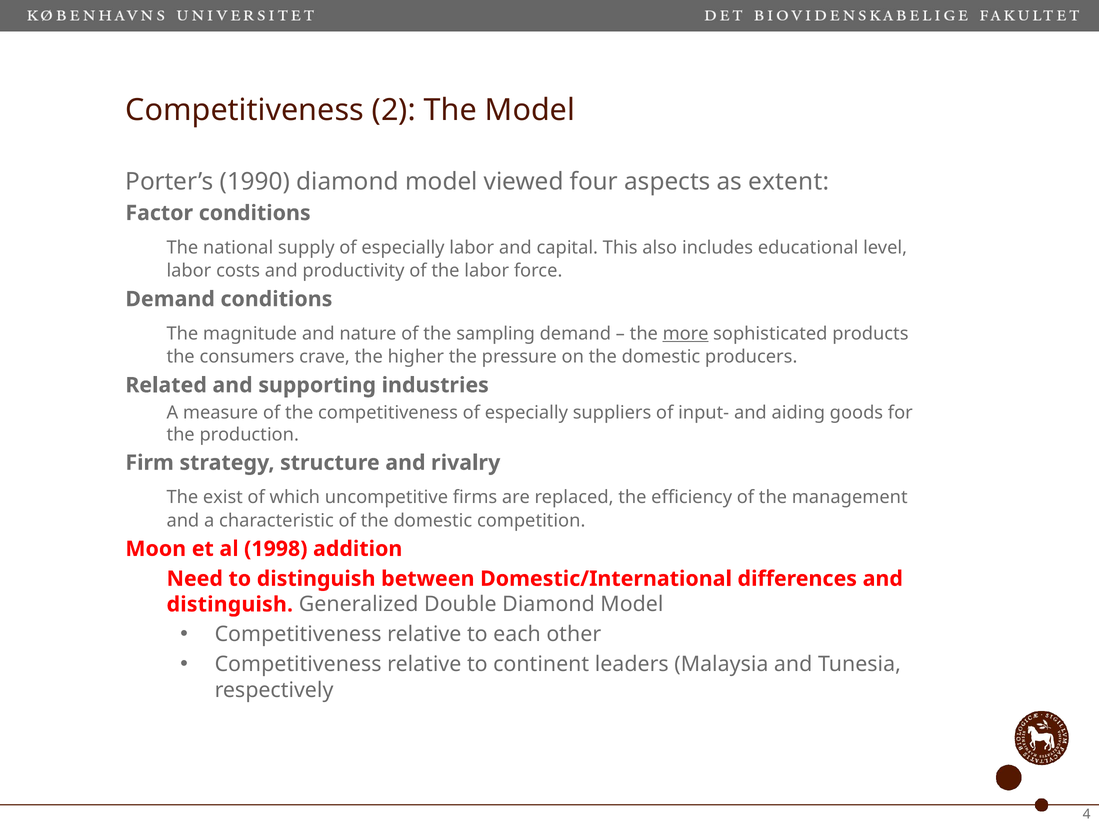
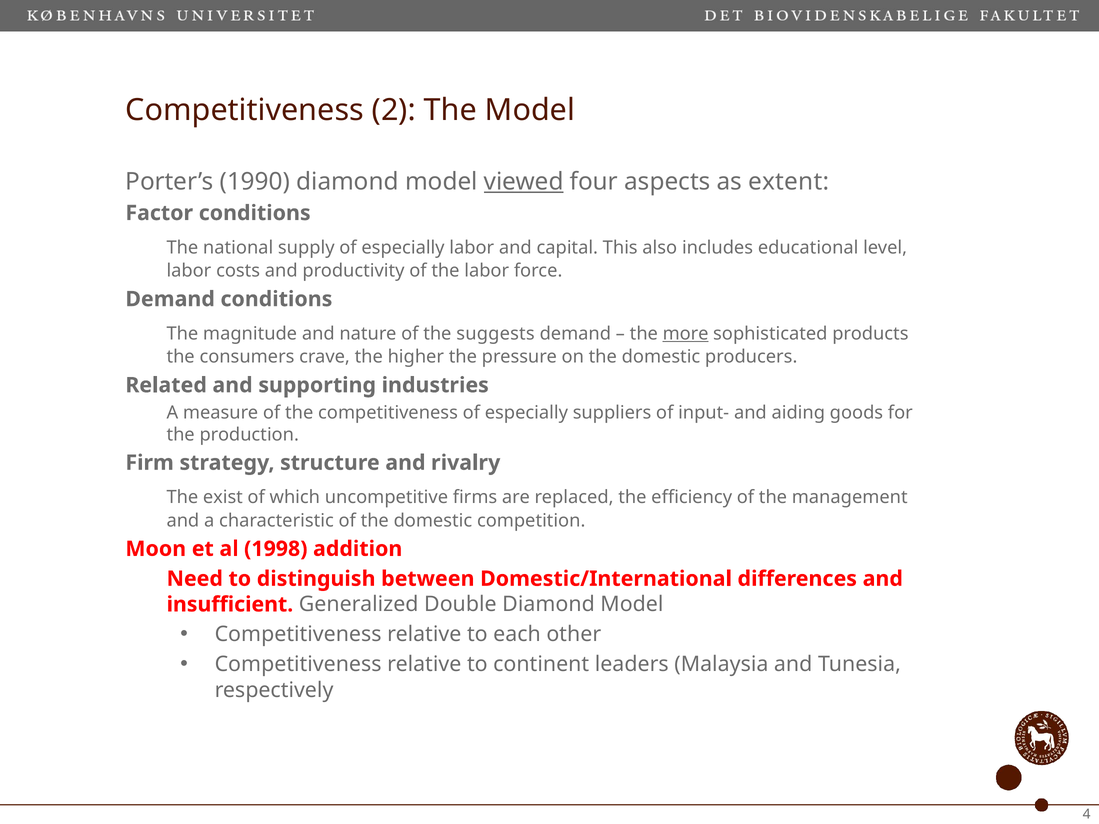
viewed underline: none -> present (524, 182)
sampling: sampling -> suggests (495, 334)
distinguish: distinguish -> insufficient (230, 605)
